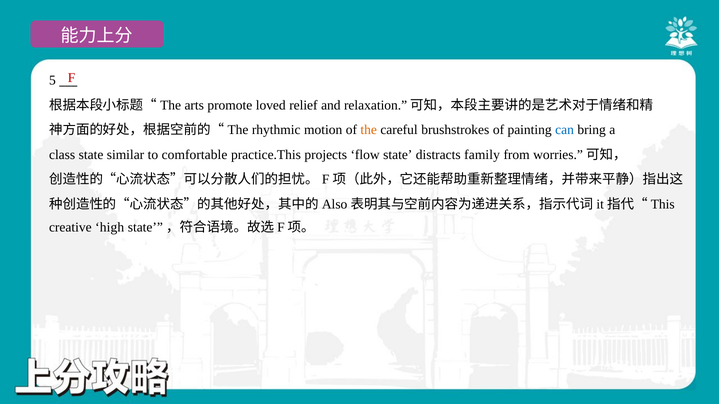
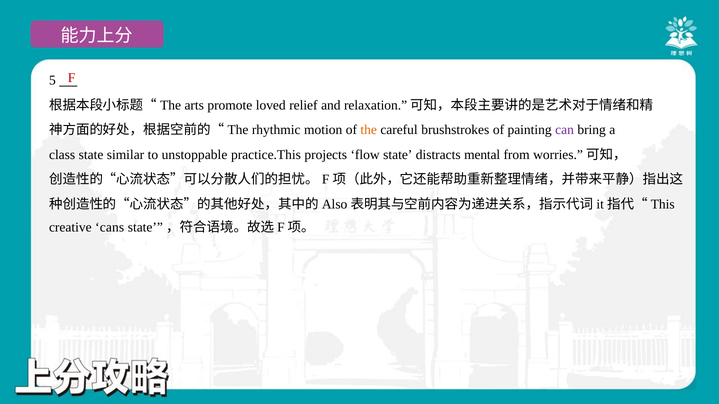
can colour: blue -> purple (565, 130)
comfortable: comfortable -> unstoppable (195, 155)
family: family -> mental (482, 155)
high: high -> cans (110, 228)
